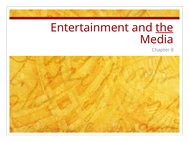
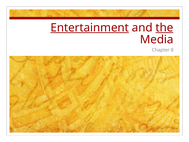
Entertainment underline: none -> present (90, 28)
